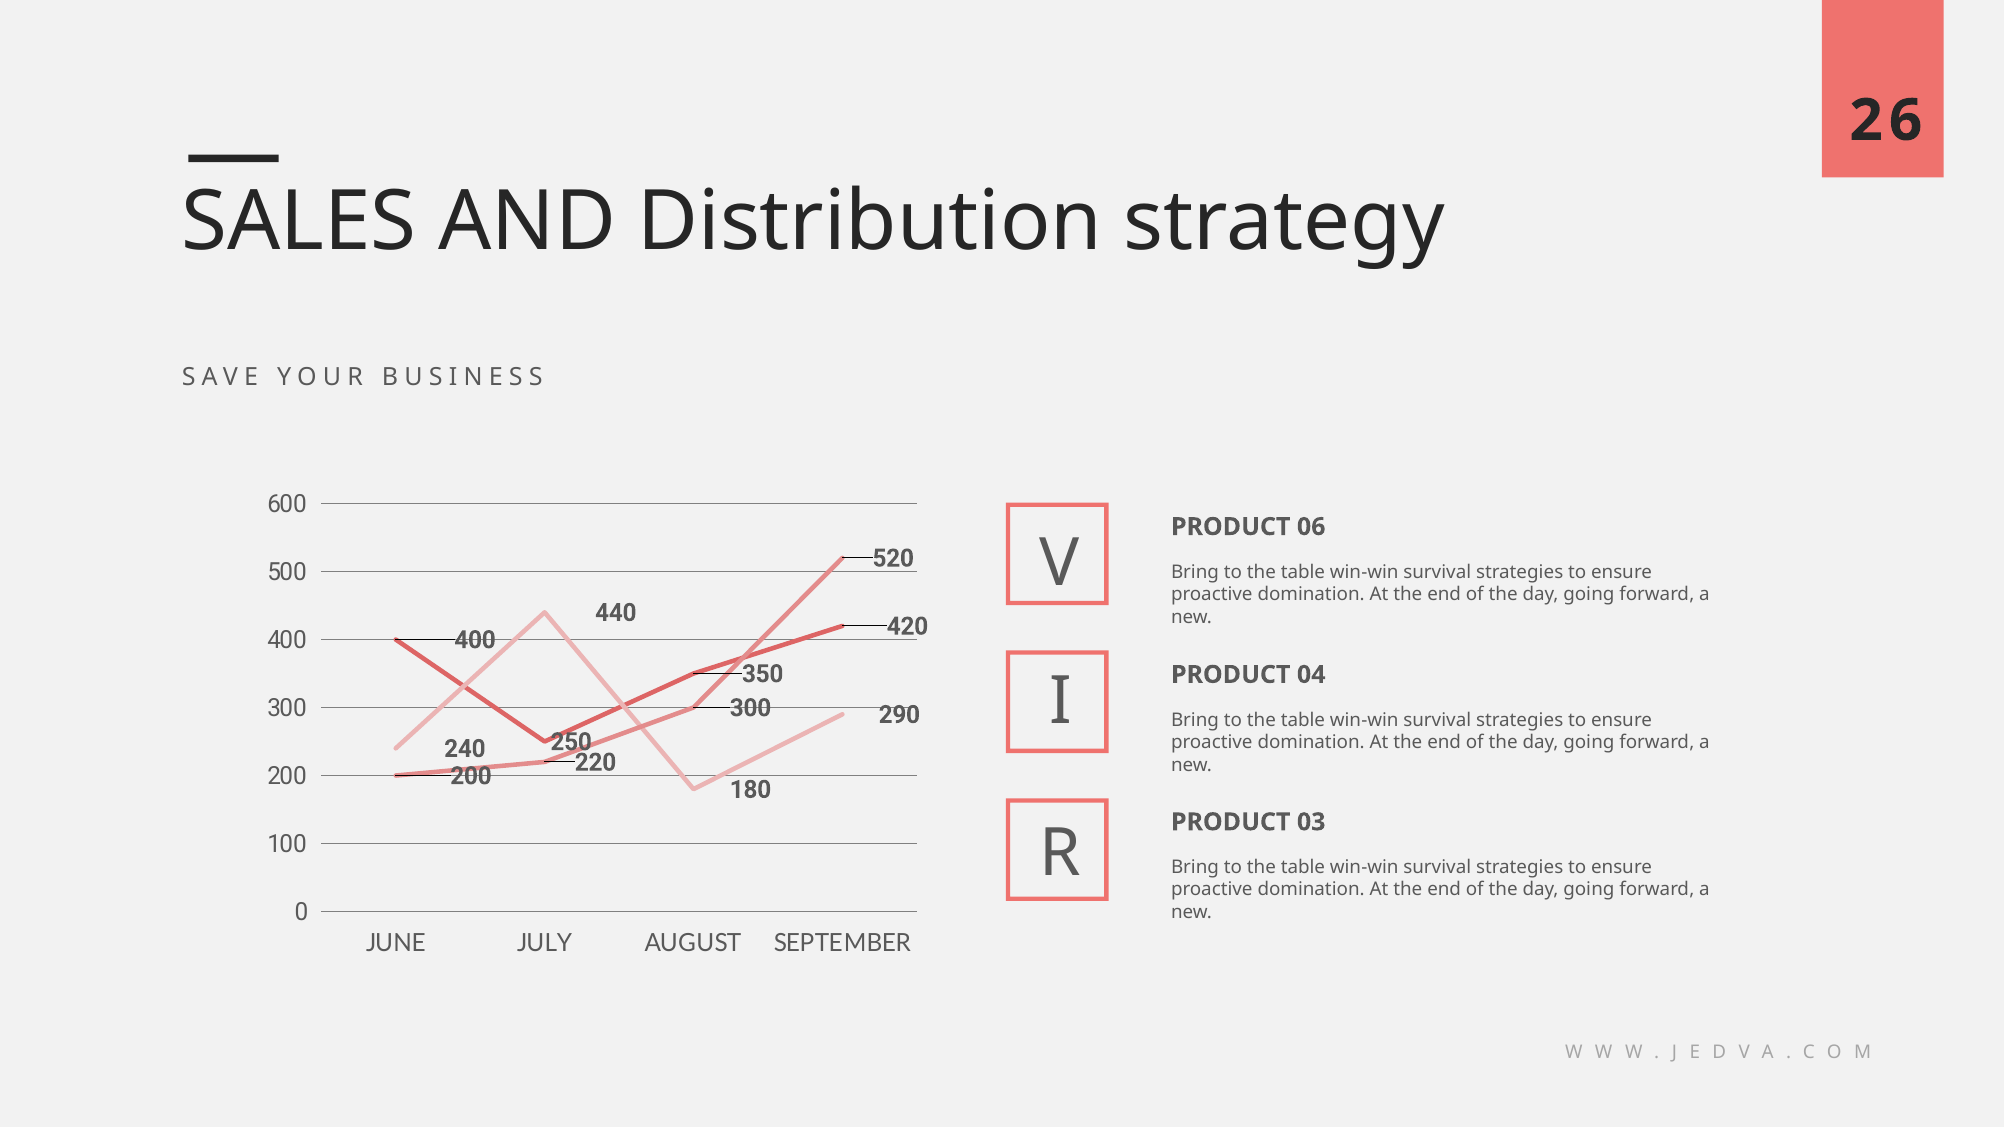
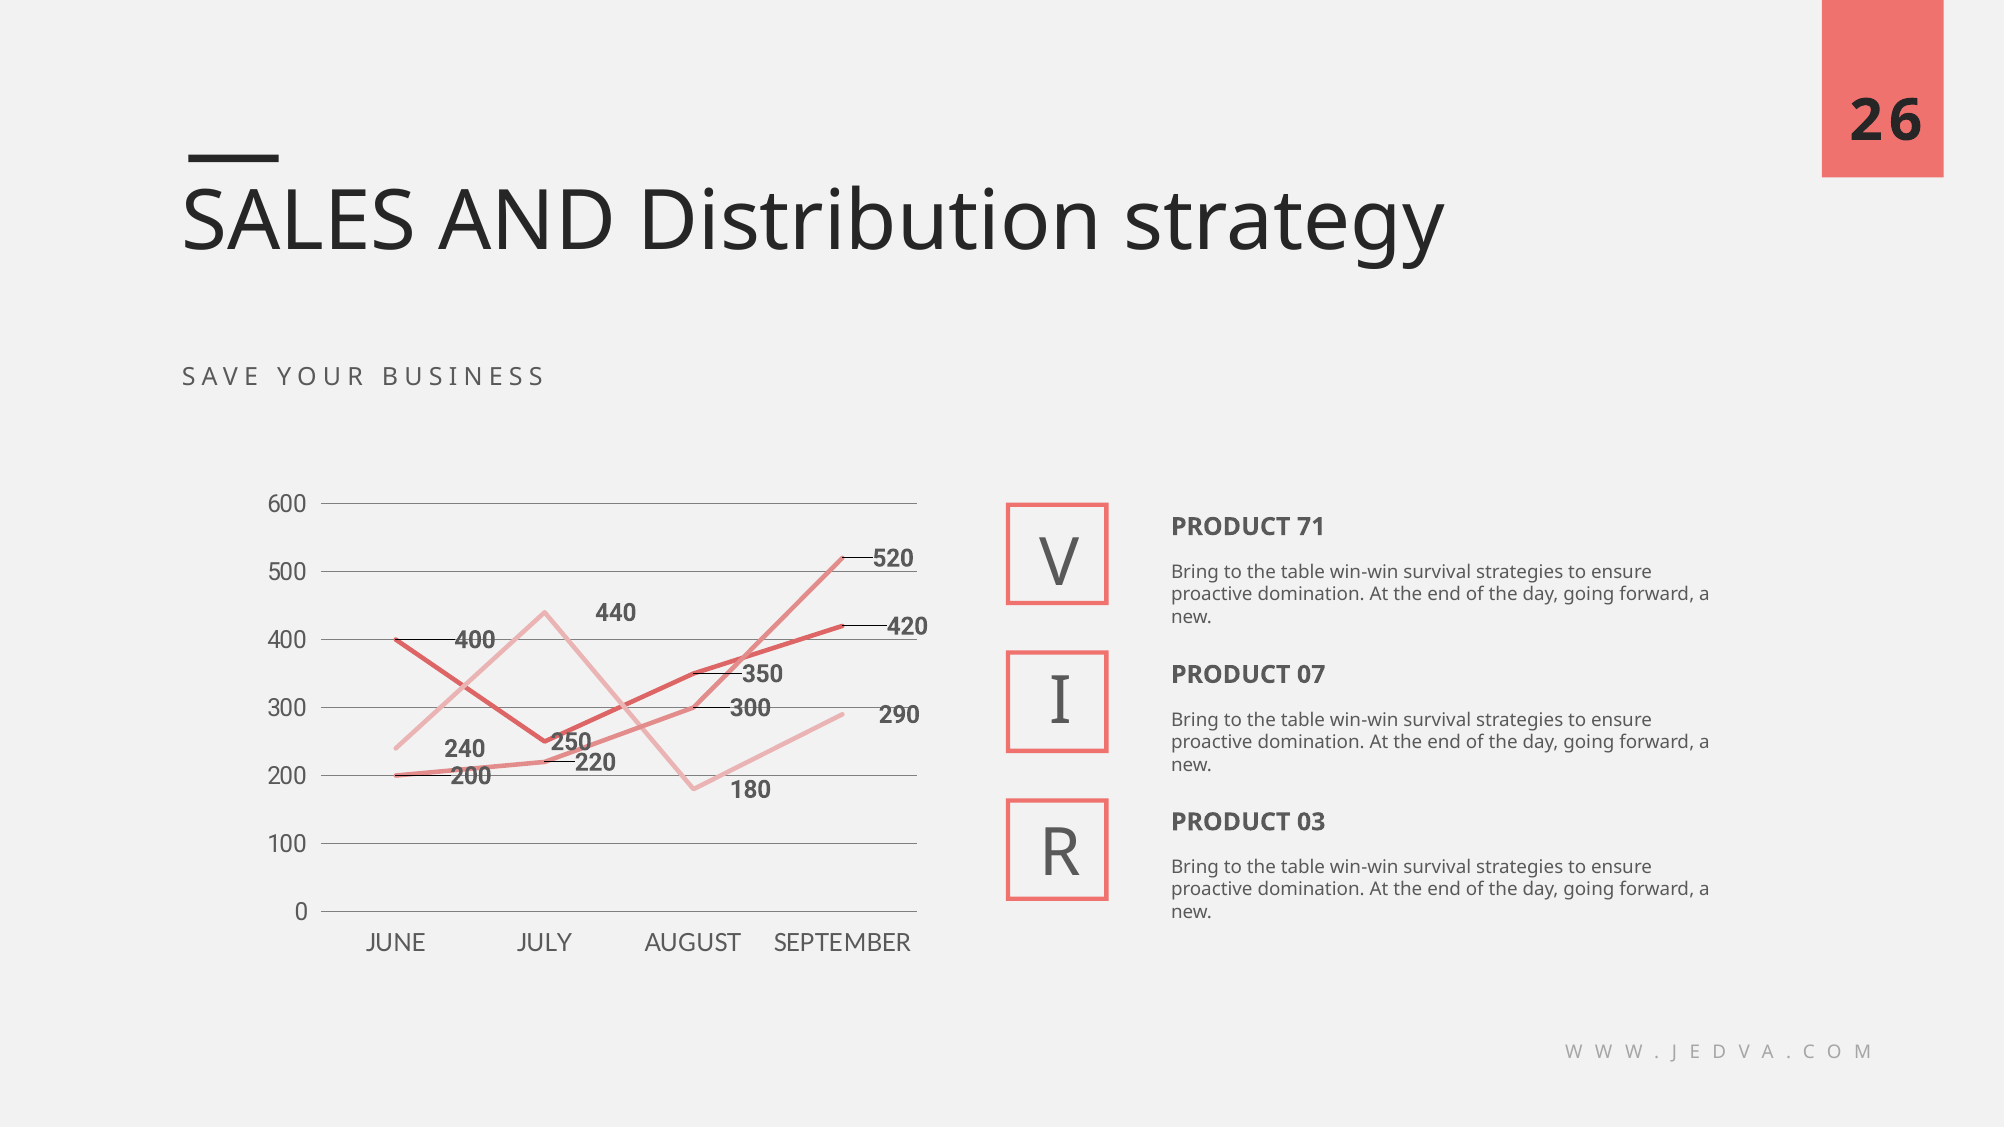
06: 06 -> 71 (1311, 527)
04: 04 -> 07 (1311, 675)
